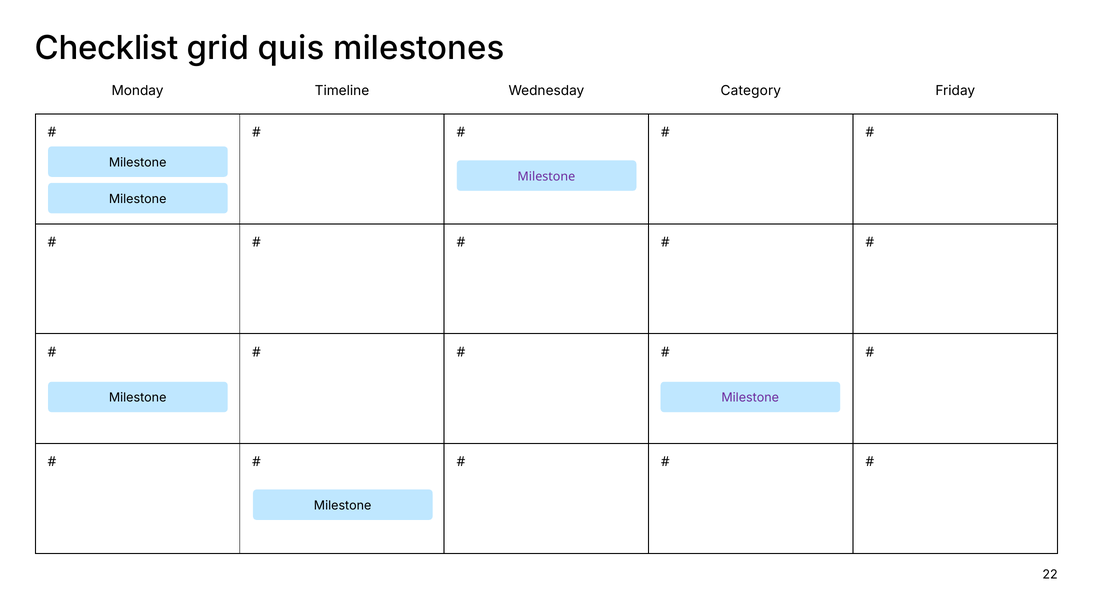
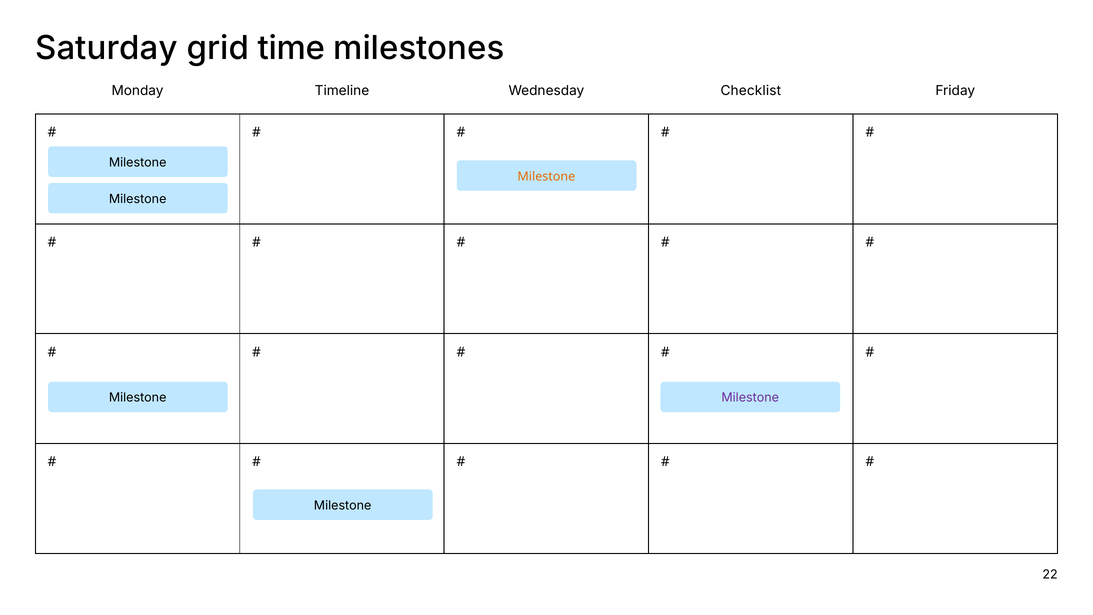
Checklist: Checklist -> Saturday (106, 48)
quis: quis -> time (291, 48)
Category: Category -> Checklist (751, 91)
Milestone colour: purple -> orange (546, 176)
